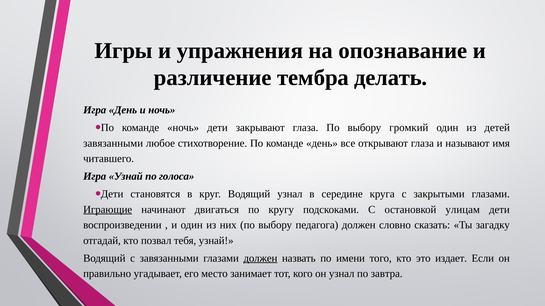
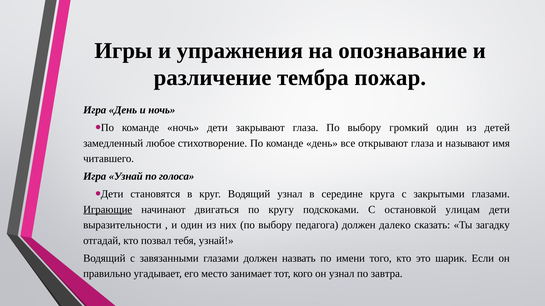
делать: делать -> пожар (390, 78)
завязанными: завязанными -> замедленный (113, 143)
воспроизведении: воспроизведении -> выразительности (122, 225)
словно: словно -> далеко (395, 225)
должен underline: present -> none (260, 259)
издает: издает -> шарик (451, 259)
